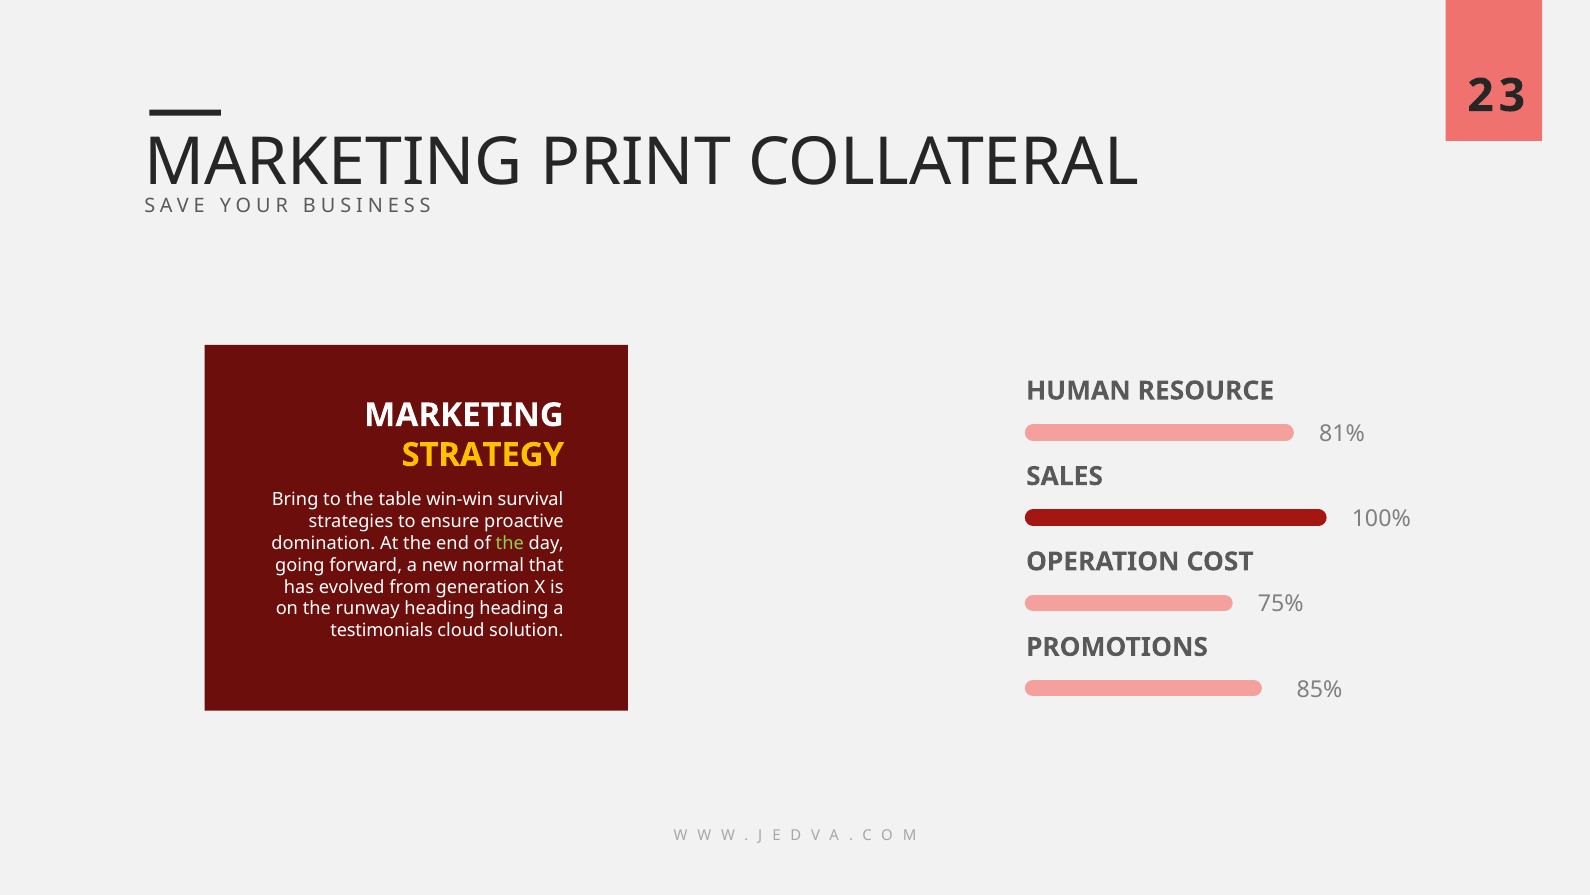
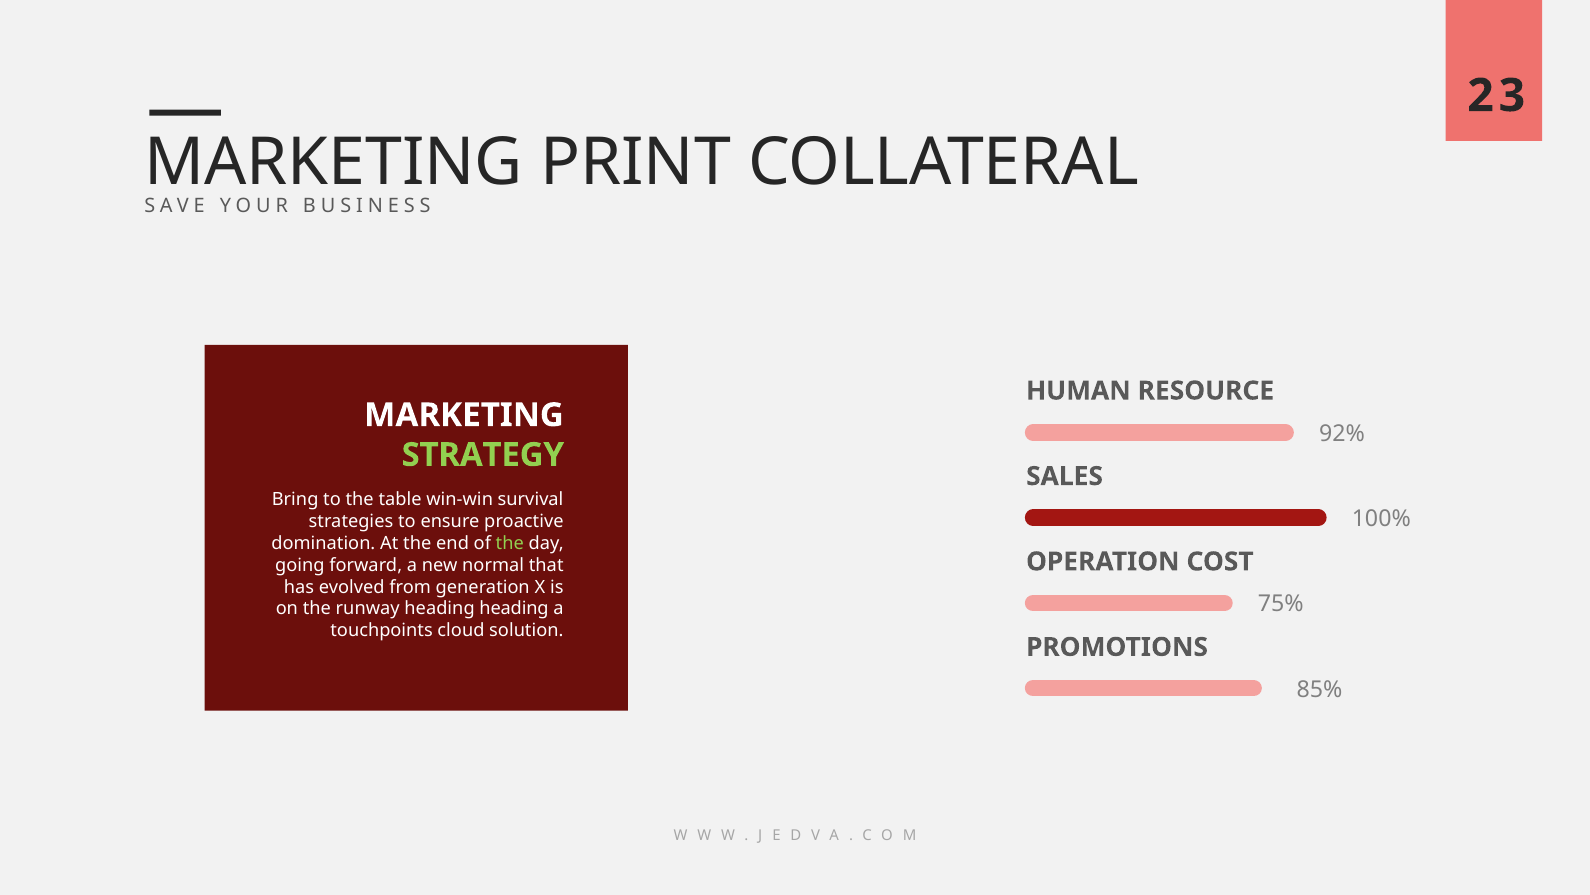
81%: 81% -> 92% (1342, 434)
STRATEGY colour: yellow -> light green (483, 455)
testimonials: testimonials -> touchpoints (382, 630)
